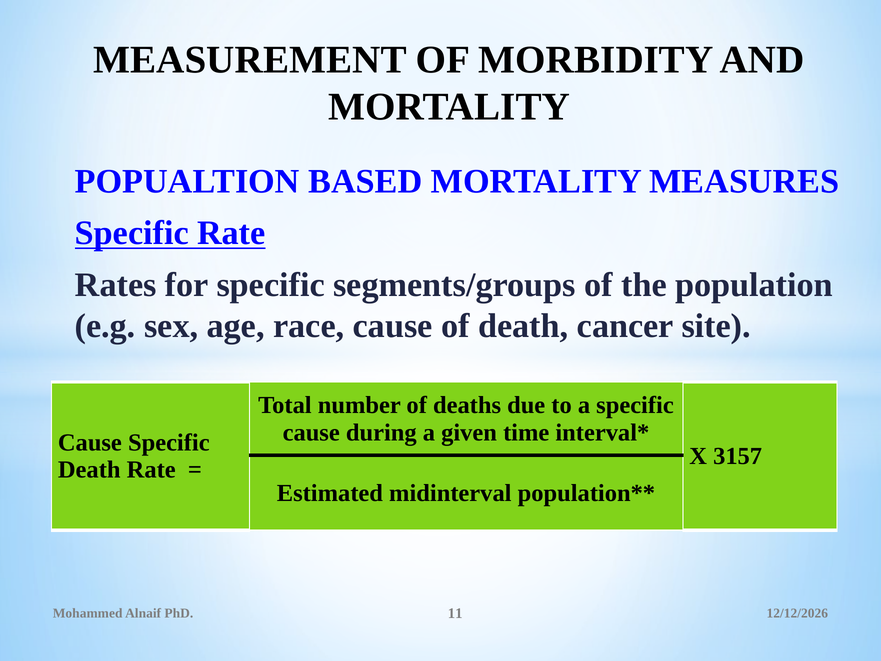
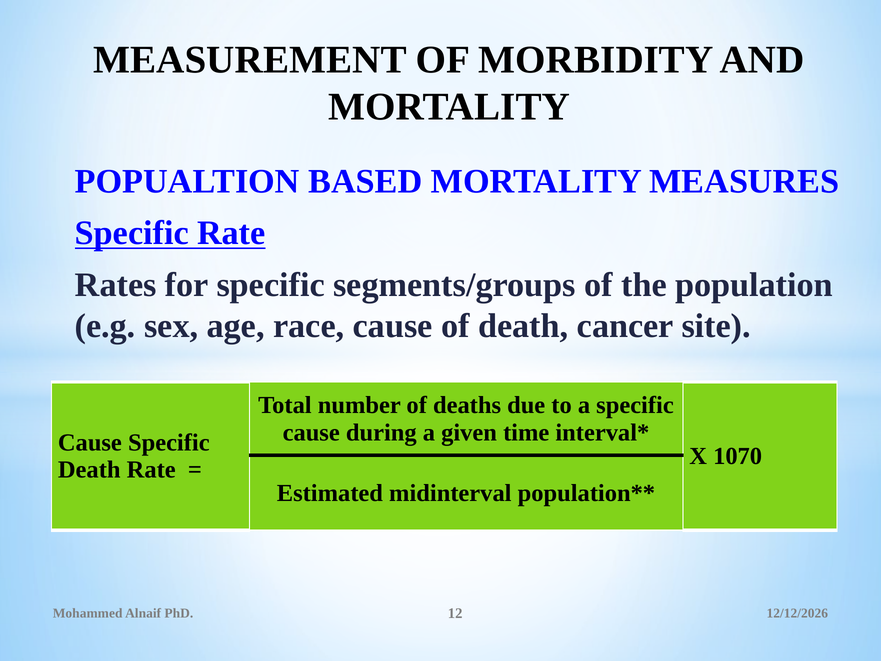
3157: 3157 -> 1070 (738, 456)
11: 11 -> 12 (455, 613)
